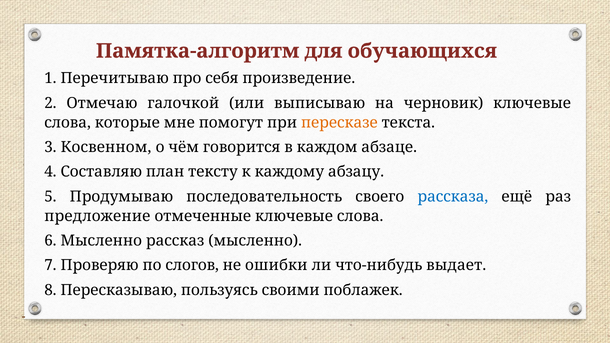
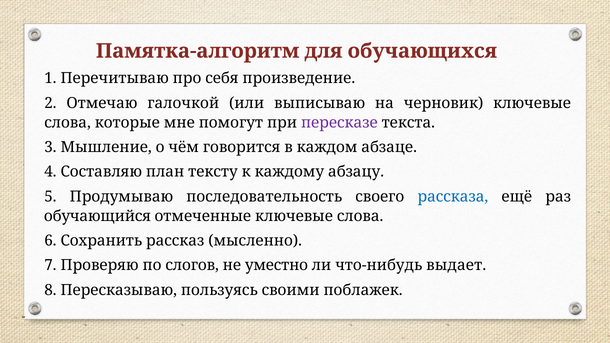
пересказе colour: orange -> purple (339, 123)
Косвенном: Косвенном -> Мышление (106, 147)
предложение: предложение -> обучающийся (97, 216)
6 Мысленно: Мысленно -> Сохранить (101, 241)
ошибки: ошибки -> уместно (276, 265)
